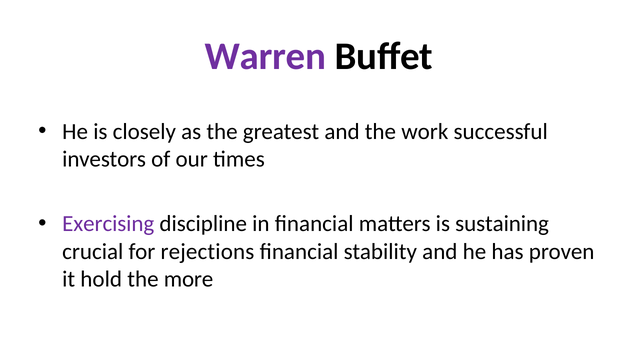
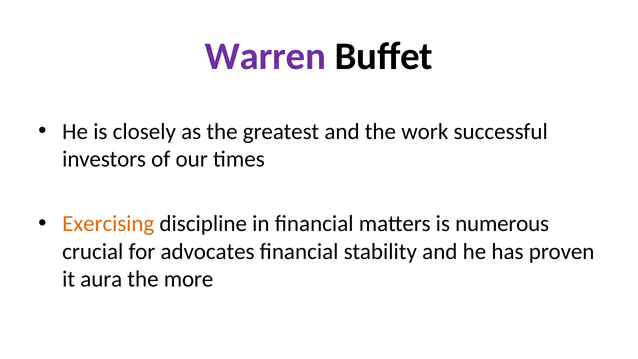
Exercising colour: purple -> orange (108, 224)
sustaining: sustaining -> numerous (502, 224)
rejections: rejections -> advocates (208, 251)
hold: hold -> aura (101, 279)
